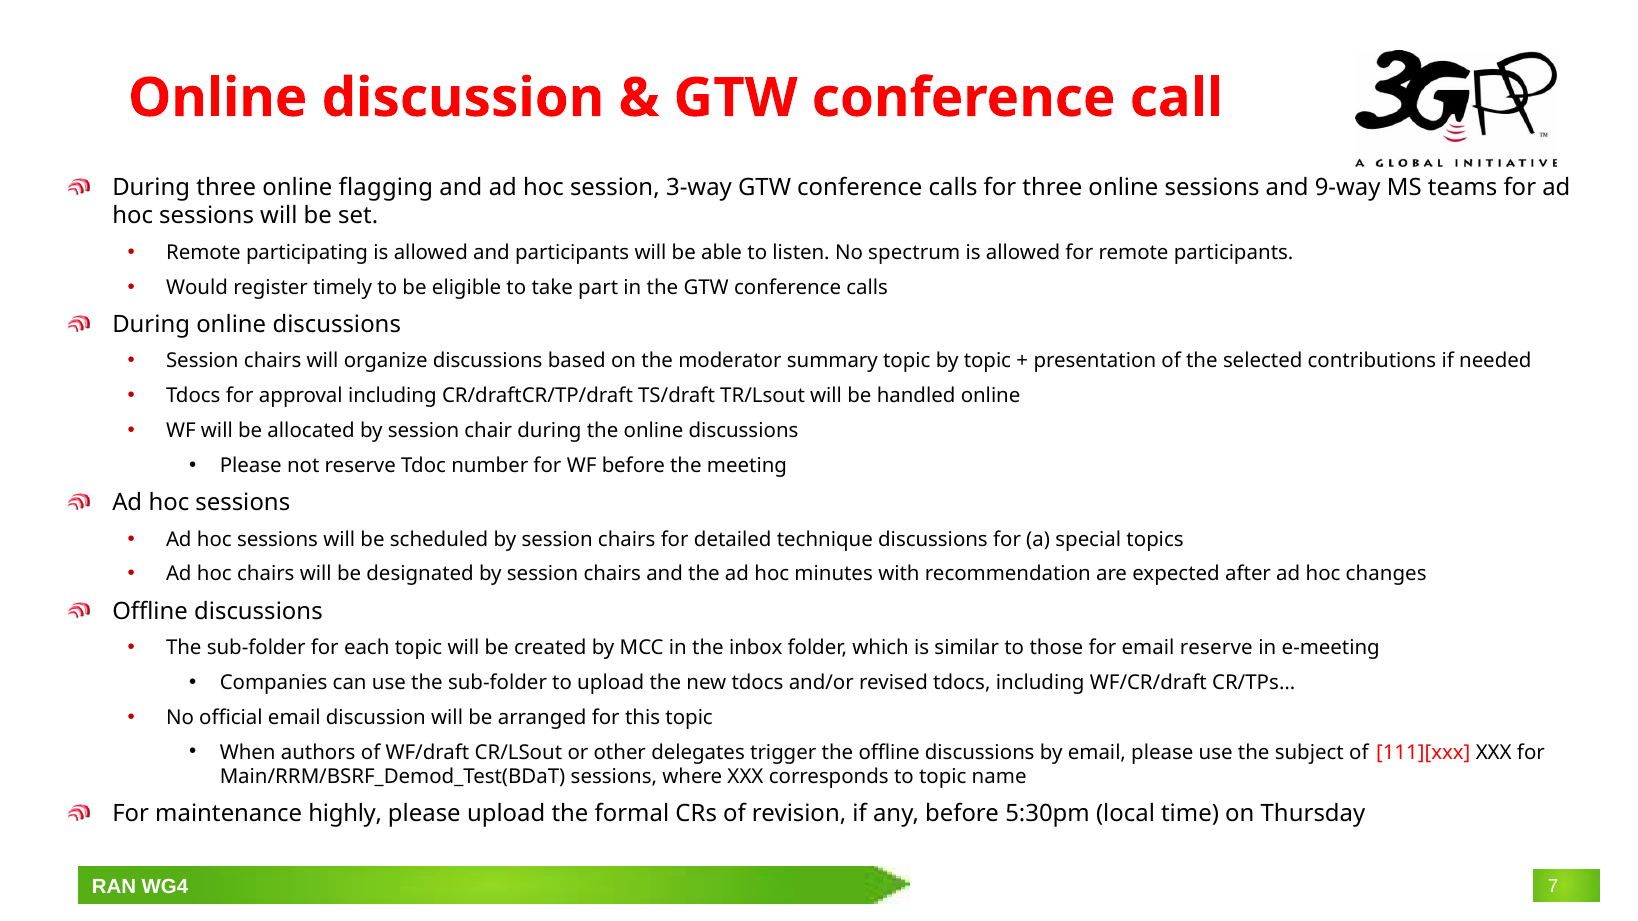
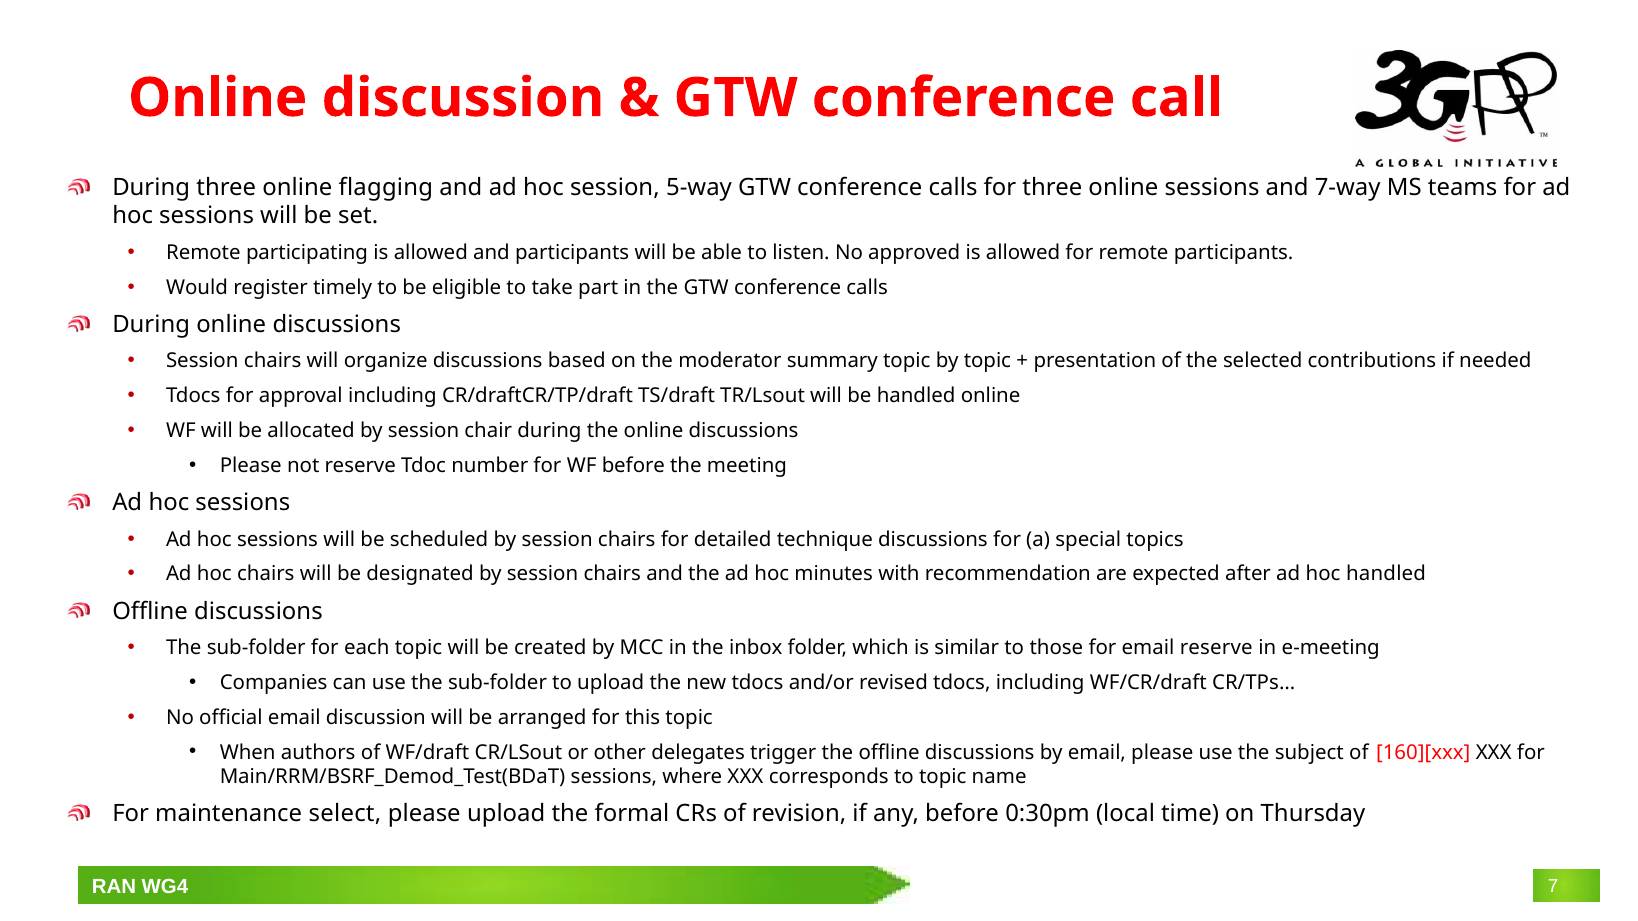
3-way: 3-way -> 5-way (699, 187)
9-way: 9-way -> 7-way (1348, 187)
spectrum: spectrum -> approved (914, 253)
hoc changes: changes -> handled (1386, 574)
111][xxx: 111][xxx -> 160][xxx (1423, 753)
highly: highly -> select (345, 814)
5:30pm: 5:30pm -> 0:30pm (1047, 814)
